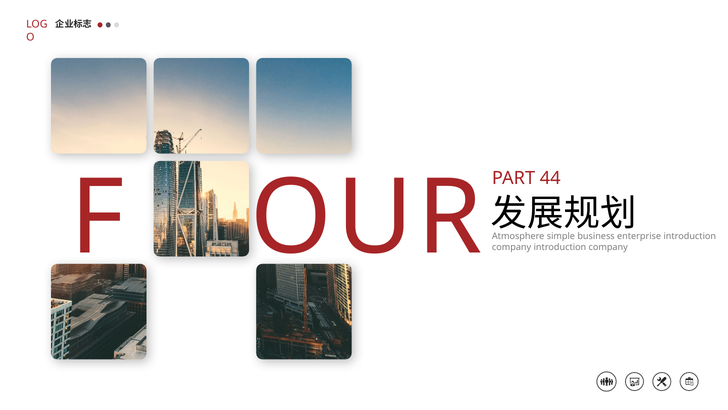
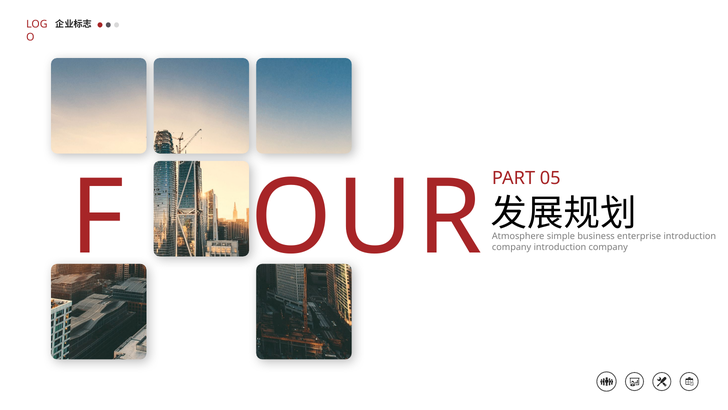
44: 44 -> 05 (550, 178)
